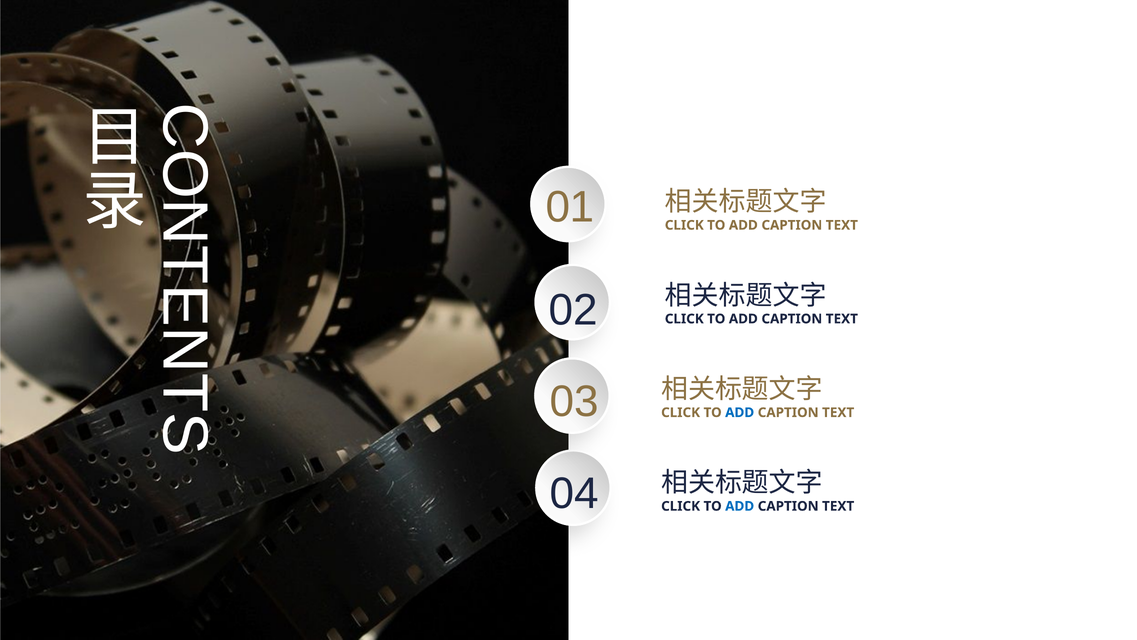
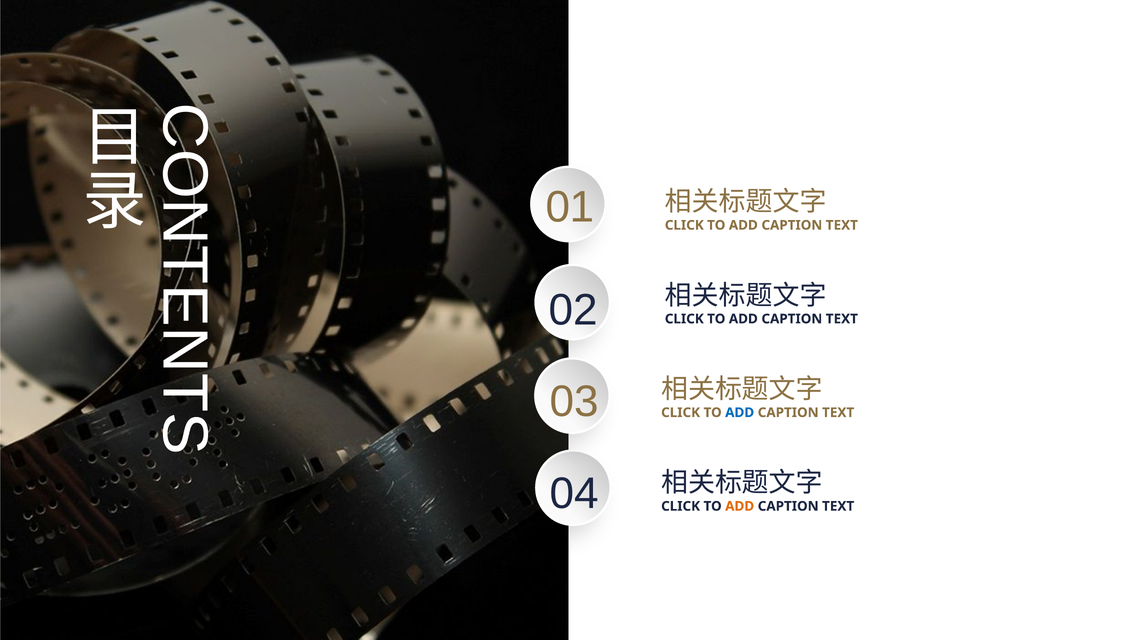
ADD colour: blue -> orange (740, 506)
